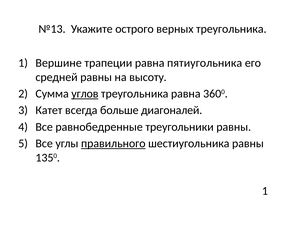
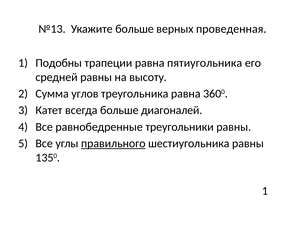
Укажите острого: острого -> больше (134, 29)
верных треугольника: треугольника -> проведенная (231, 29)
Вершине: Вершине -> Подобны (59, 63)
углов underline: present -> none (85, 94)
